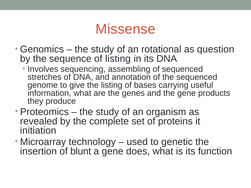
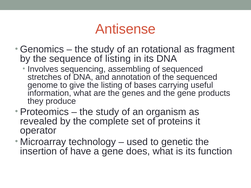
Missense: Missense -> Antisense (126, 29)
question: question -> fragment (216, 49)
initiation: initiation -> operator (38, 131)
blunt: blunt -> have (81, 151)
